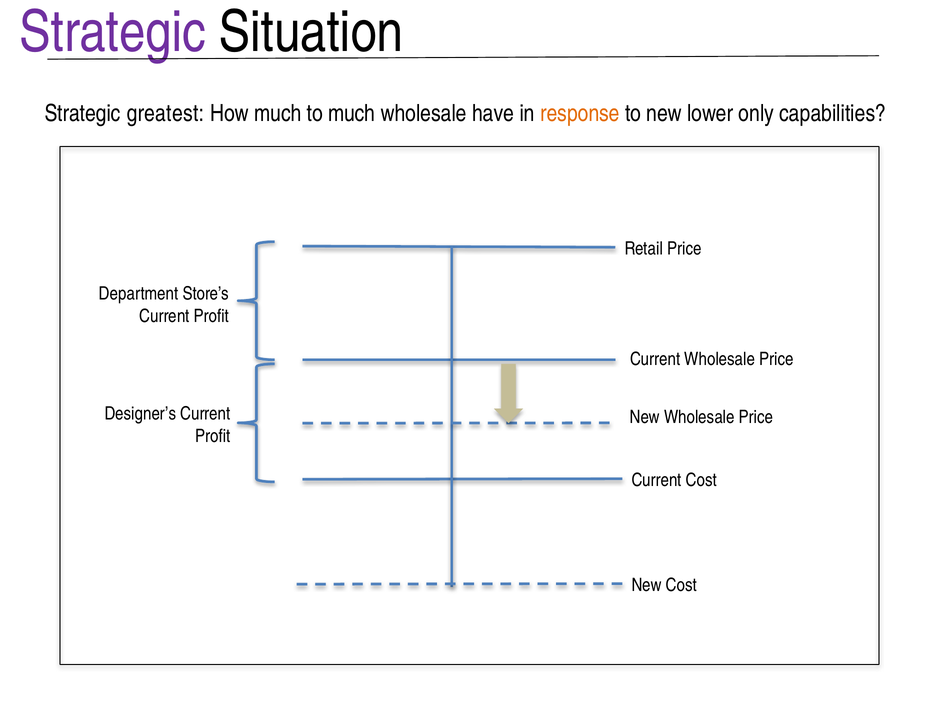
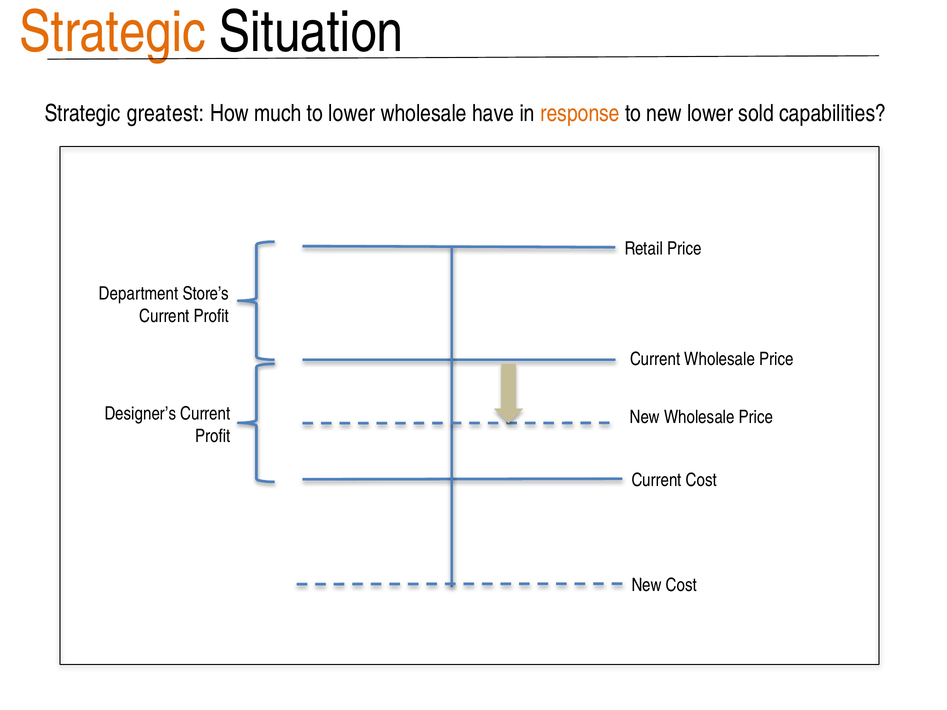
Strategic colour: purple -> orange (113, 32)
to much: much -> lower (352, 114)
only: only -> sold (756, 114)
